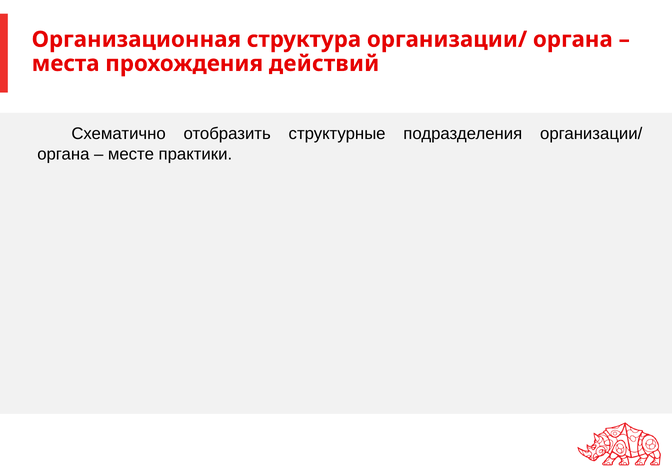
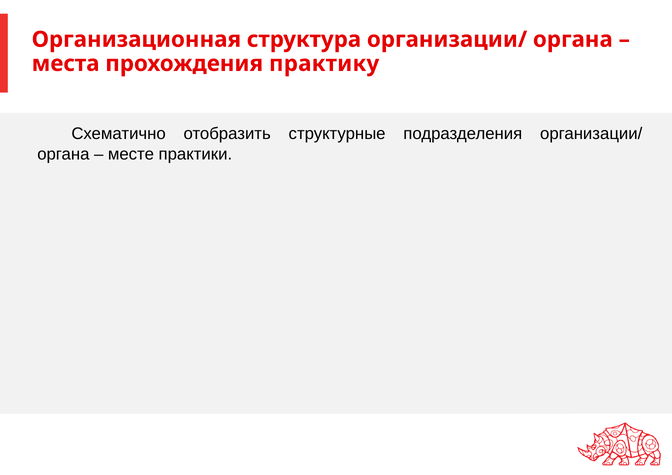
действий: действий -> практику (324, 64)
